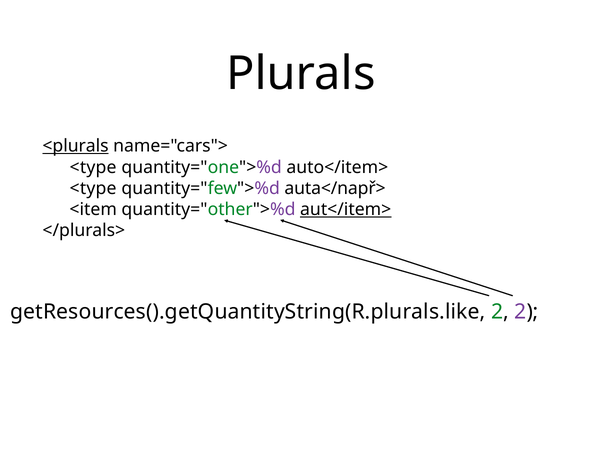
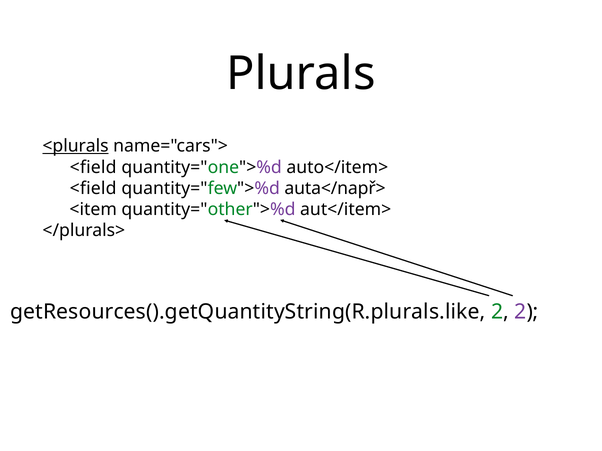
<type: <type -> <field (93, 167)
<type: <type -> <field (93, 189)
aut</item> underline: present -> none (346, 210)
